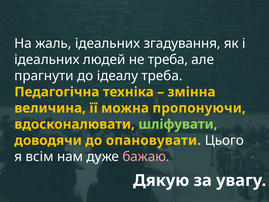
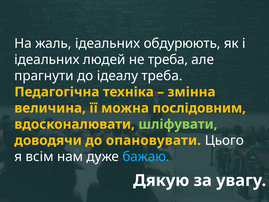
згадування: згадування -> обдурюють (182, 43)
пропонуючи: пропонуючи -> послідовним (199, 108)
бажаю colour: pink -> light blue (146, 156)
